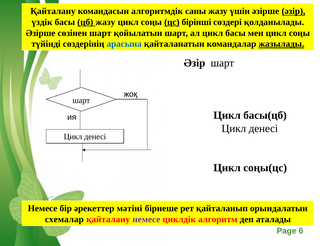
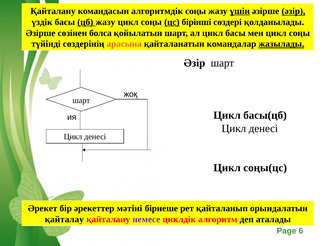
алгоритмдік саны: саны -> соңы (196, 11)
үшін underline: none -> present (240, 11)
сөзінен шарт: шарт -> болса (100, 33)
арасына colour: blue -> orange (124, 44)
Немесе: Немесе -> Әрекет (43, 208)
схемалар: схемалар -> қайталау (64, 219)
